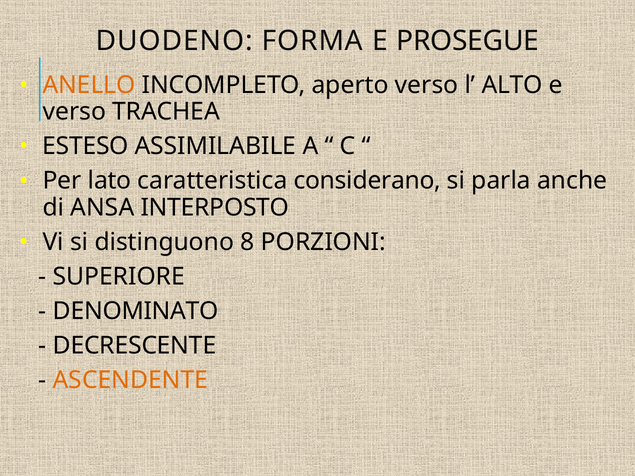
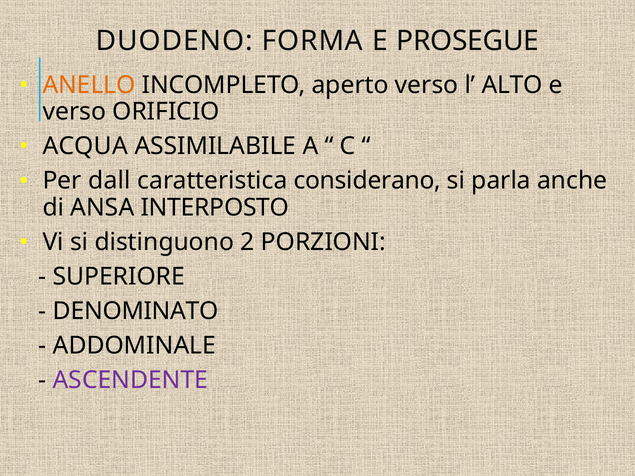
TRACHEA: TRACHEA -> ORIFICIO (166, 112)
ESTESO: ESTESO -> ACQUA (85, 146)
lato: lato -> dall (109, 181)
8: 8 -> 2 (247, 242)
DECRESCENTE: DECRESCENTE -> ADDOMINALE (134, 346)
ASCENDENTE colour: orange -> purple (130, 380)
